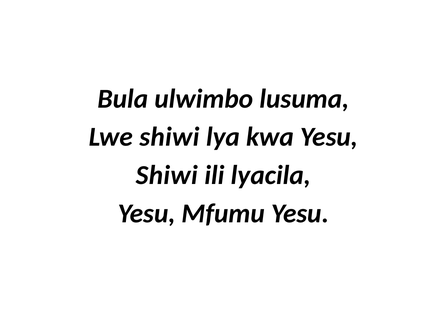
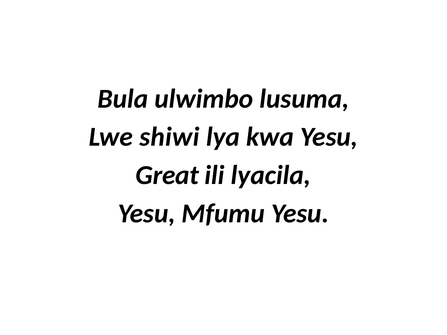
Shiwi: Shiwi -> Great (167, 175)
